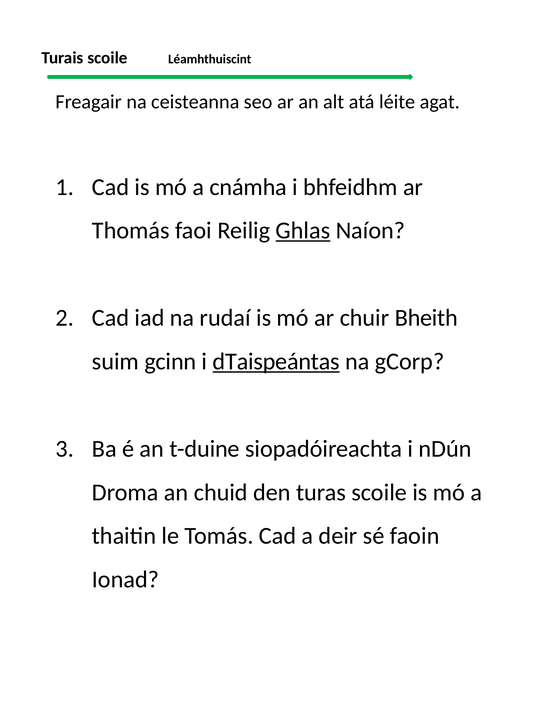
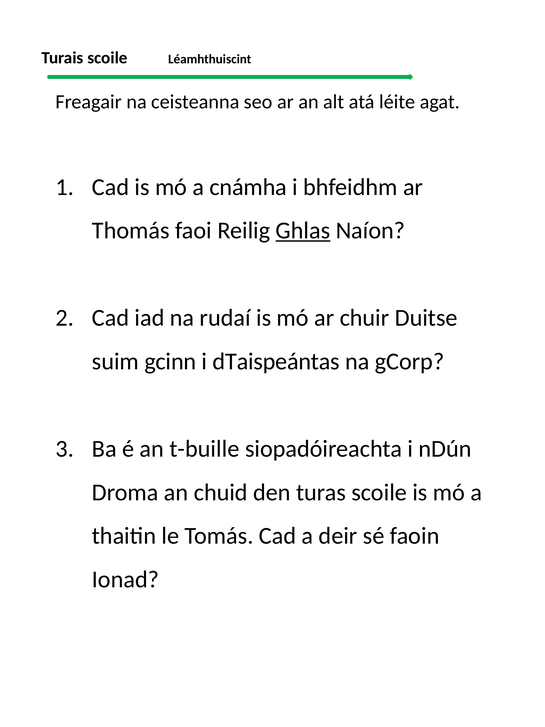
Bheith: Bheith -> Duitse (426, 318)
dTaispeántas underline: present -> none (276, 361)
t-duine: t-duine -> t-buille (204, 449)
